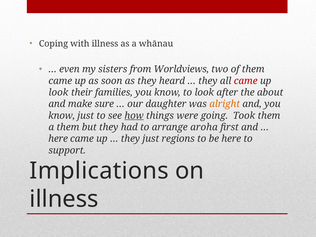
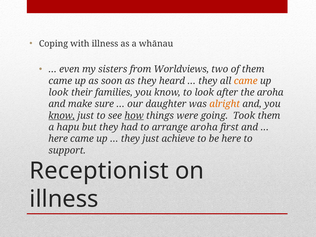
came colour: red -> orange (246, 81)
the about: about -> aroha (270, 92)
know underline: none -> present (62, 116)
a them: them -> hapu (68, 127)
regions: regions -> achieve (178, 139)
Implications: Implications -> Receptionist (99, 171)
